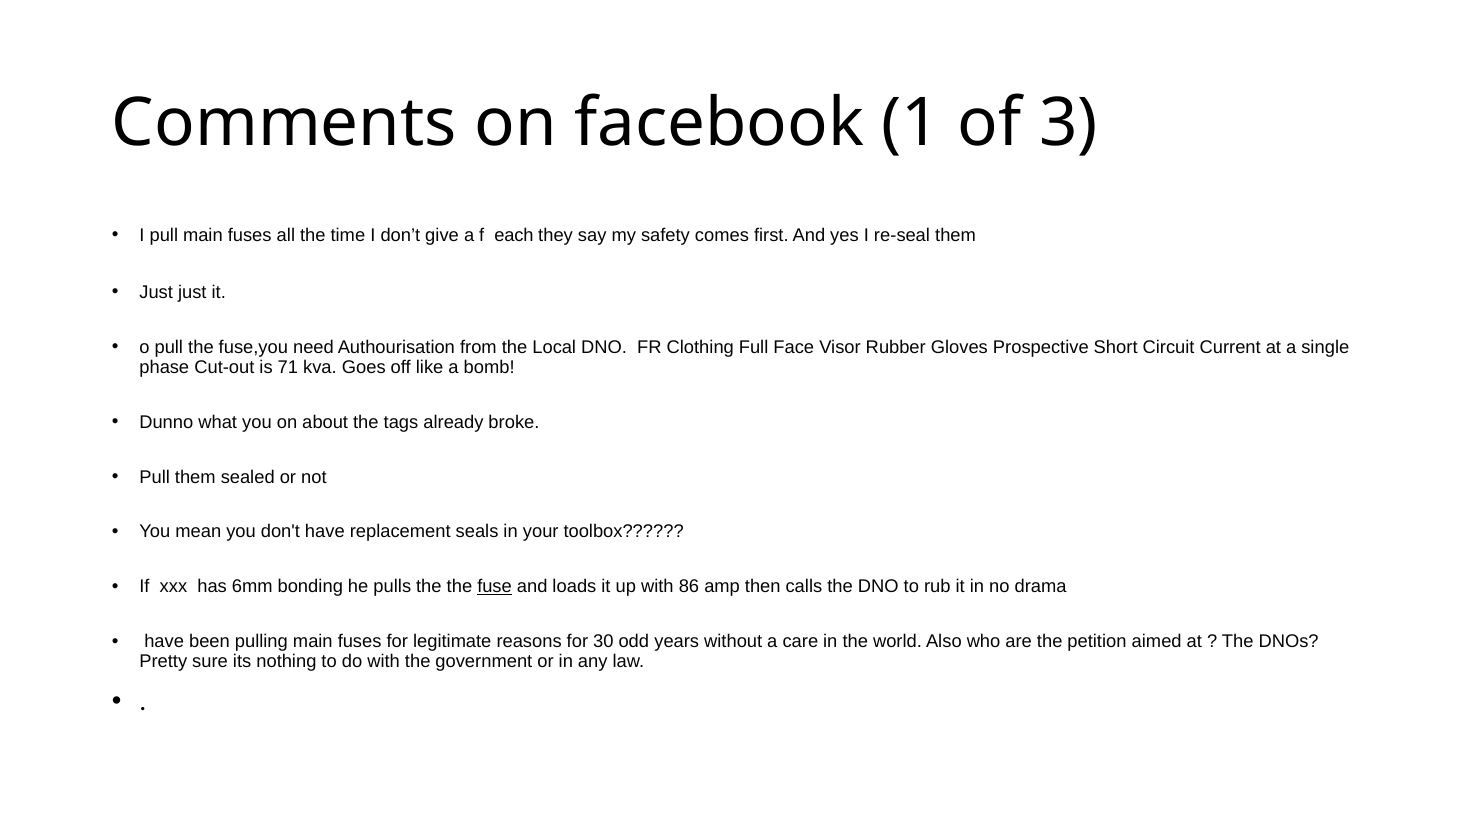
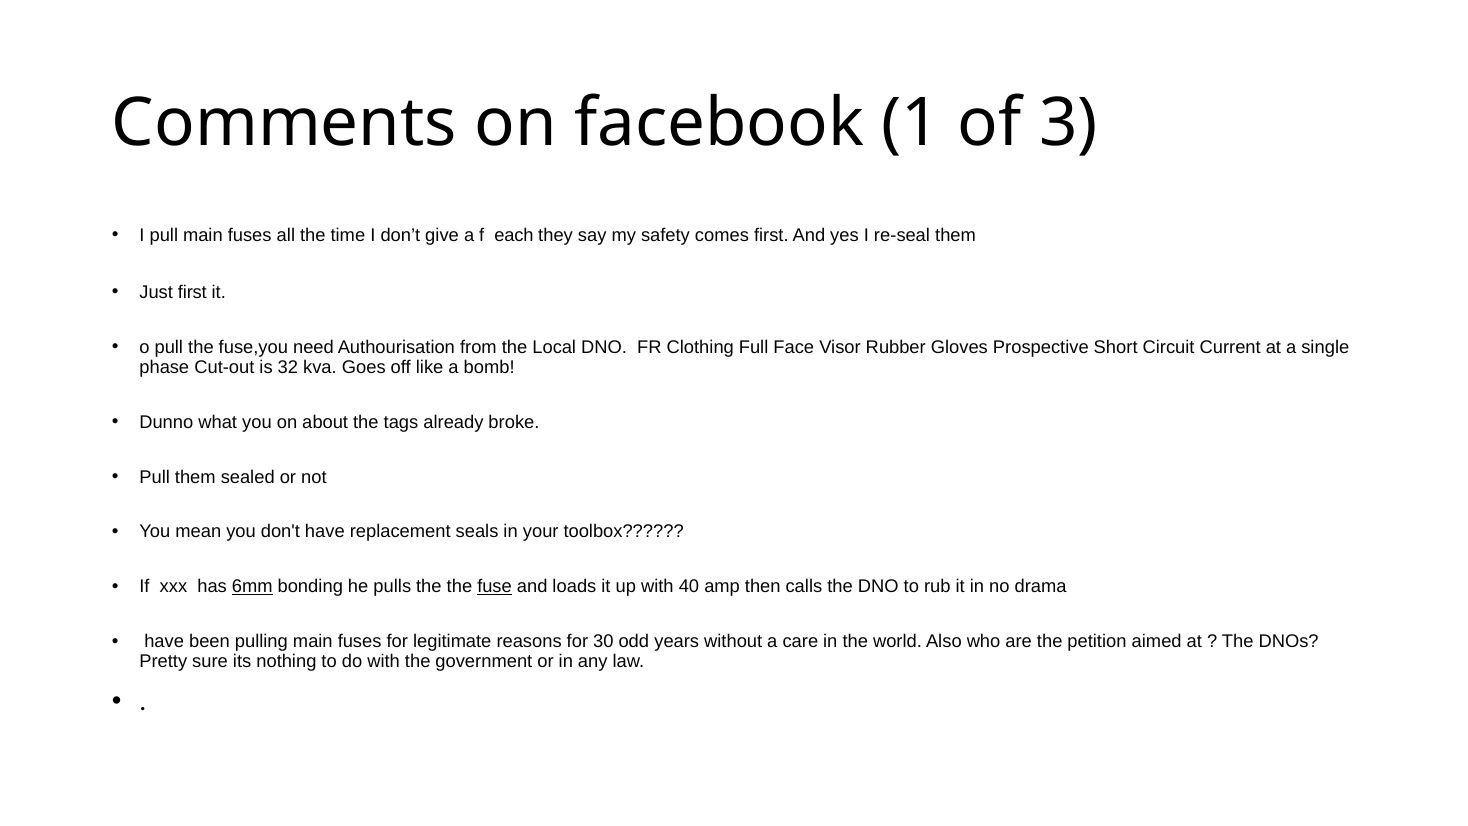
Just just: just -> first (192, 292)
71: 71 -> 32 (288, 367)
6mm underline: none -> present (252, 587)
86: 86 -> 40 (689, 587)
